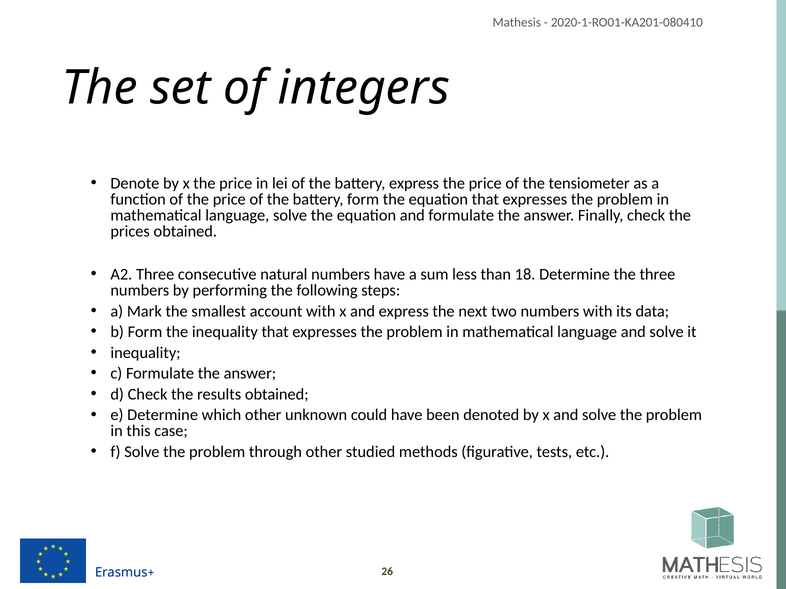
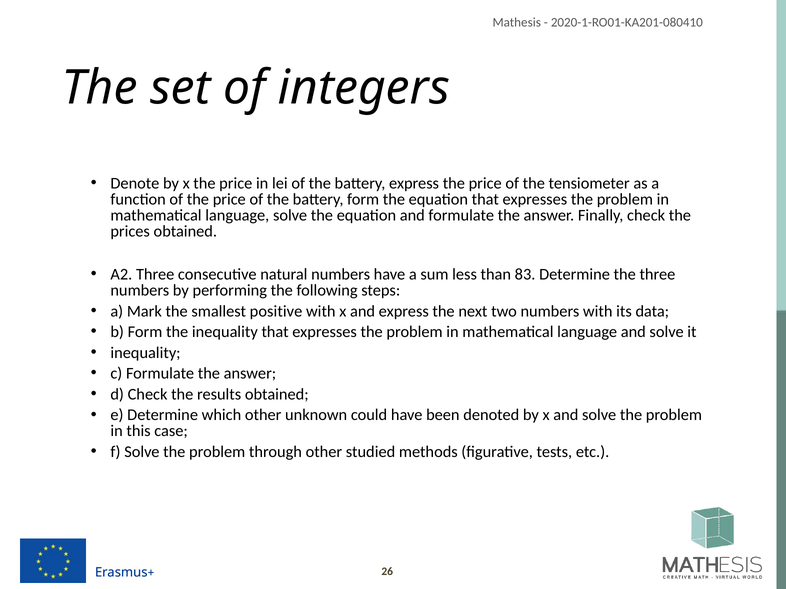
18: 18 -> 83 (525, 275)
account: account -> positive (276, 311)
